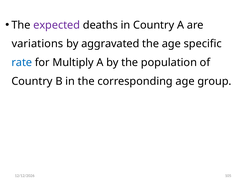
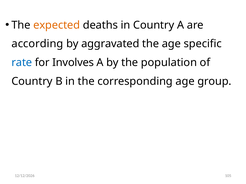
expected colour: purple -> orange (57, 25)
variations: variations -> according (37, 44)
Multiply: Multiply -> Involves (73, 63)
